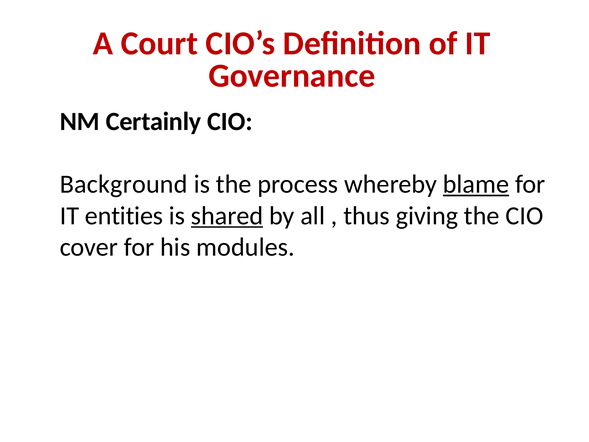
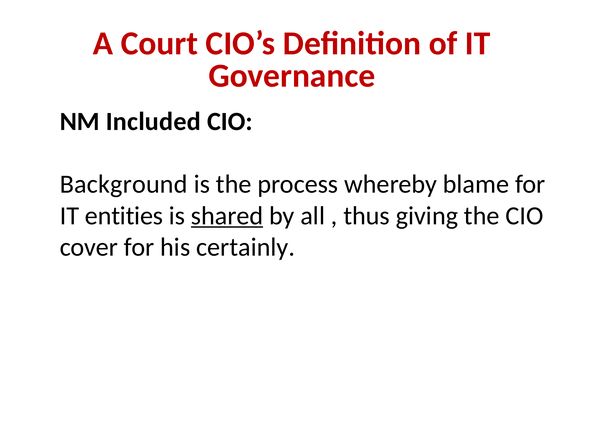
Certainly: Certainly -> Included (153, 121)
blame underline: present -> none (476, 184)
modules: modules -> certainly (246, 247)
